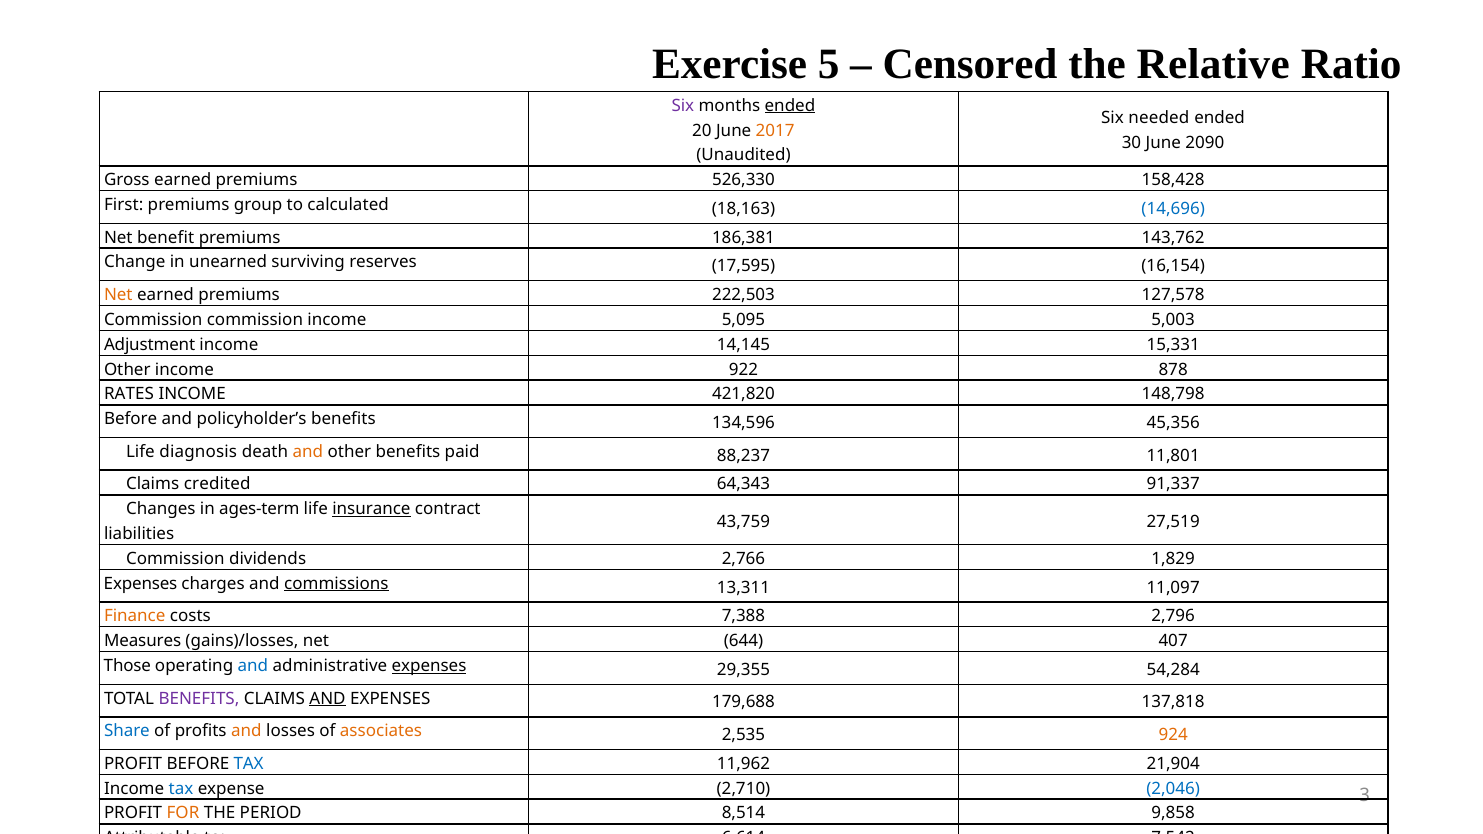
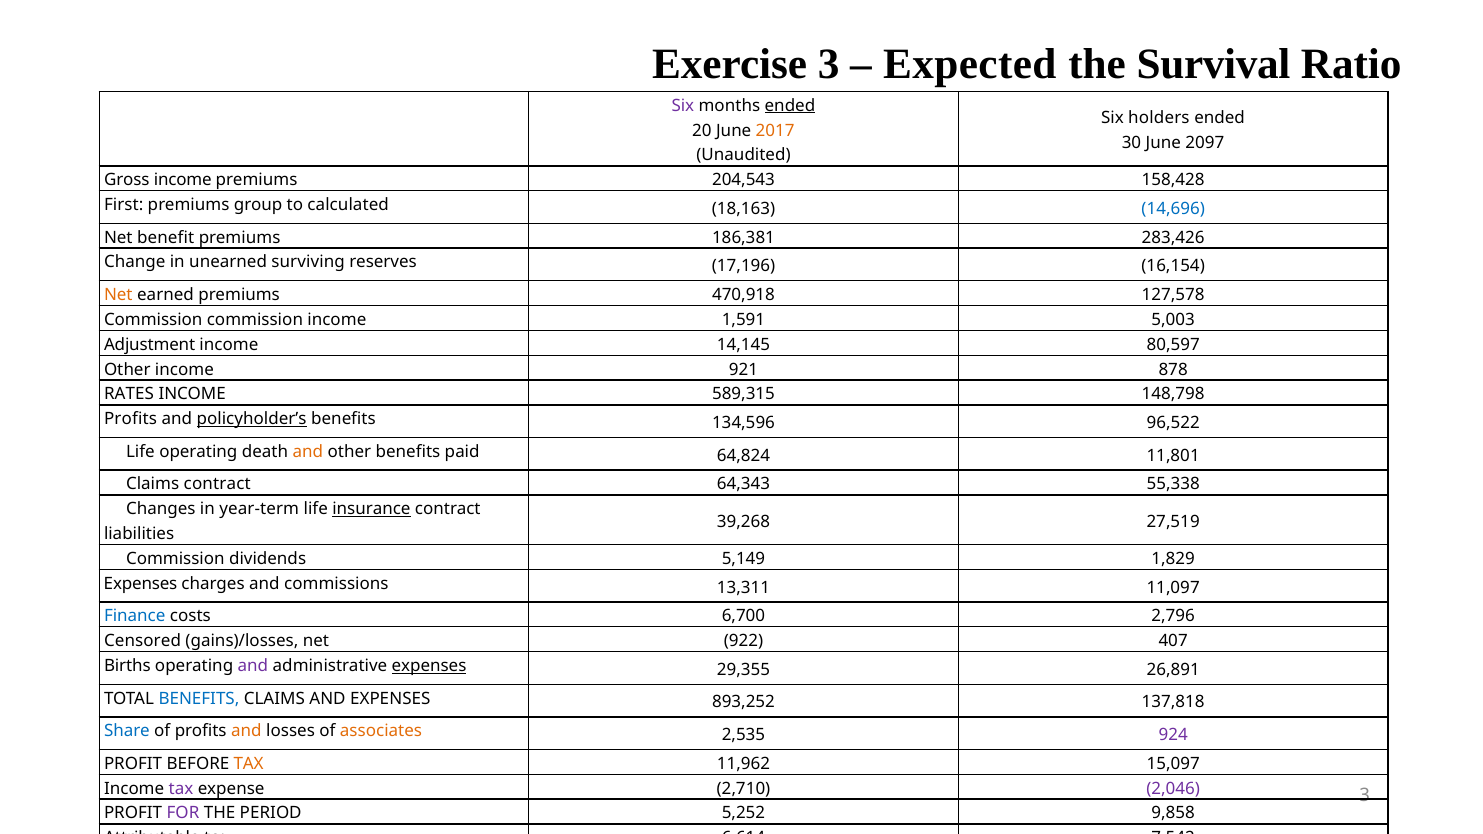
Exercise 5: 5 -> 3 (829, 64)
Censored: Censored -> Expected (970, 64)
Relative: Relative -> Survival (1213, 64)
Six needed: needed -> holders (1159, 118)
2090: 2090 -> 2097 (1205, 143)
Gross earned: earned -> income (183, 180)
526,330: 526,330 -> 204,543 (743, 180)
143,762: 143,762 -> 283,426 (1173, 238)
17,595: 17,595 -> 17,196 (744, 266)
222,503: 222,503 -> 470,918 (743, 295)
5,095: 5,095 -> 1,591 (743, 320)
15,331: 15,331 -> 80,597 (1173, 345)
922: 922 -> 921 (744, 369)
421,820: 421,820 -> 589,315 (743, 394)
Before: Before -> Profits (131, 419)
policyholder’s underline: none -> present (252, 419)
45,356: 45,356 -> 96,522 (1173, 423)
Life diagnosis: diagnosis -> operating (198, 452)
88,237: 88,237 -> 64,824 (744, 456)
Claims credited: credited -> contract (217, 484)
91,337: 91,337 -> 55,338 (1173, 484)
ages-term: ages-term -> year-term (259, 509)
43,759: 43,759 -> 39,268 (744, 522)
2,766: 2,766 -> 5,149 (743, 559)
commissions underline: present -> none (336, 584)
Finance colour: orange -> blue (135, 616)
7,388: 7,388 -> 6,700 (743, 616)
Measures: Measures -> Censored (142, 641)
644: 644 -> 922 (744, 641)
Those: Those -> Births (127, 666)
and colour: blue -> purple (253, 666)
54,284: 54,284 -> 26,891 (1173, 670)
BENEFITS colour: purple -> blue (199, 699)
AND underline: present -> none (328, 699)
179,688: 179,688 -> 893,252 (743, 702)
924 colour: orange -> purple (1173, 735)
TAX colour: blue -> orange (249, 764)
21,904: 21,904 -> 15,097 (1173, 764)
tax colour: blue -> purple (181, 789)
2,046 colour: blue -> purple (1173, 789)
FOR colour: orange -> purple (183, 813)
8,514: 8,514 -> 5,252 (743, 813)
